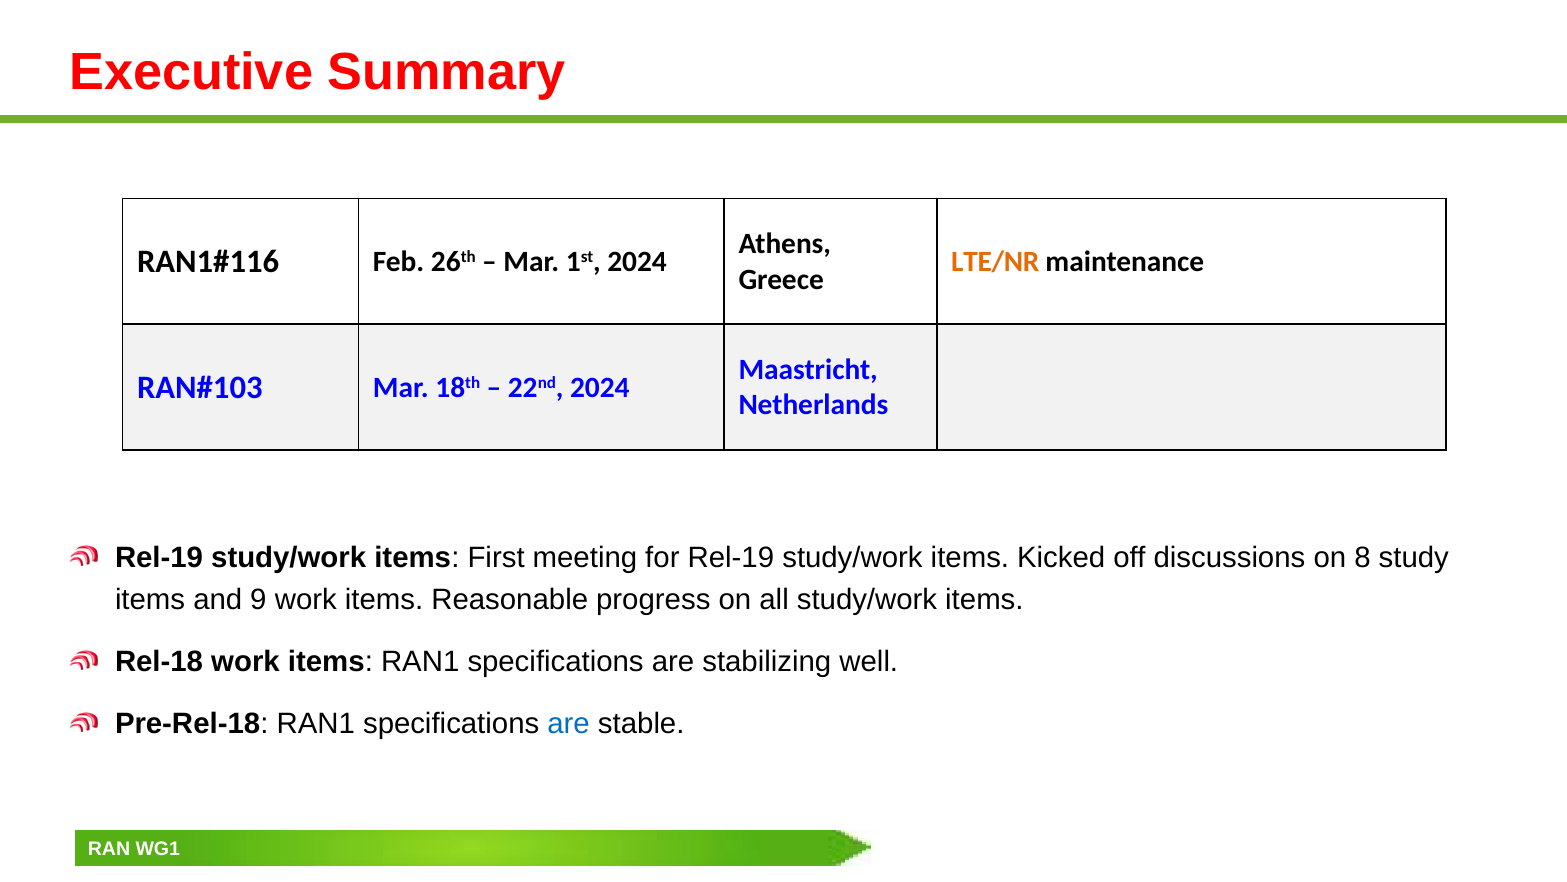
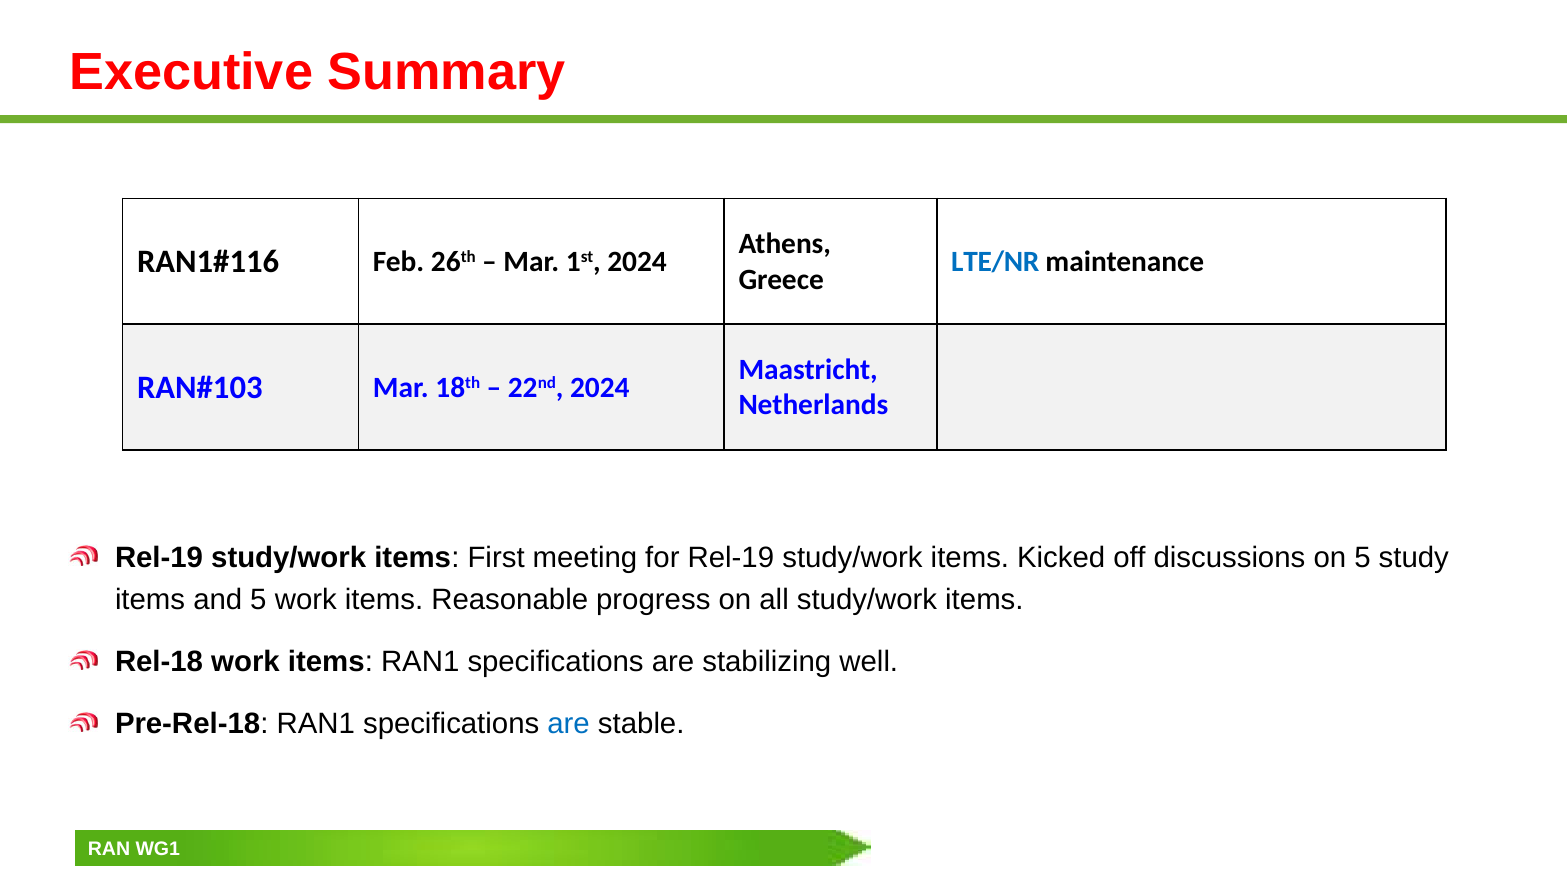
LTE/NR colour: orange -> blue (995, 261)
on 8: 8 -> 5 (1362, 557)
and 9: 9 -> 5 (258, 599)
